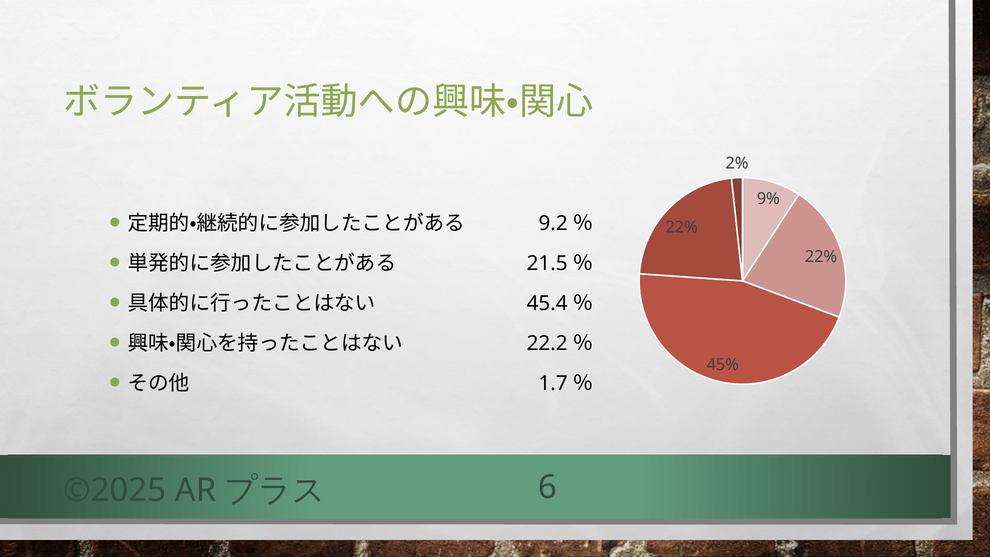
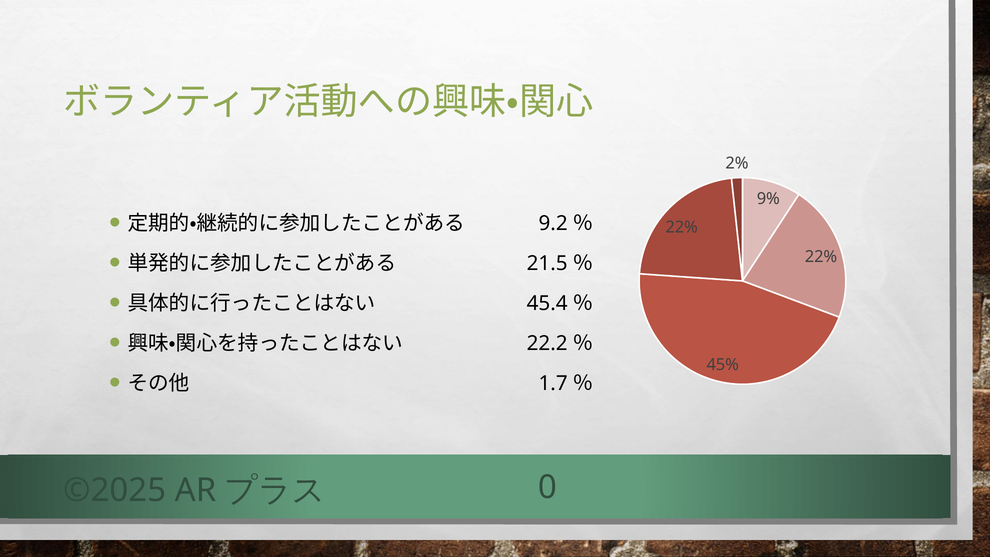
6: 6 -> 0 (547, 487)
